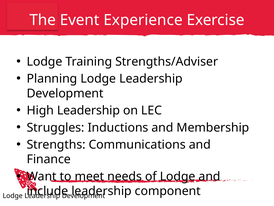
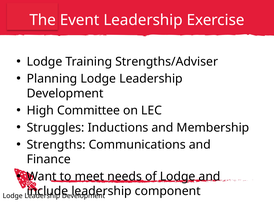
Event Experience: Experience -> Leadership (143, 20)
High Leadership: Leadership -> Committee (89, 110)
